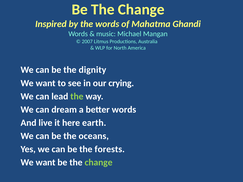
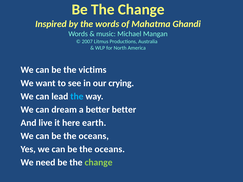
dignity: dignity -> victims (93, 70)
the colour: light green -> light blue (77, 96)
better words: words -> better (124, 110)
forests: forests -> oceans (110, 149)
want: want -> need (45, 163)
